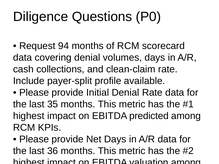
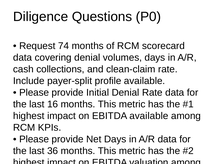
94: 94 -> 74 (64, 46)
35: 35 -> 16 (53, 104)
EBITDA predicted: predicted -> available (149, 116)
